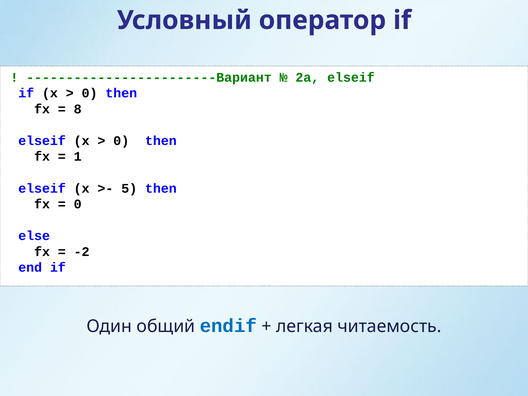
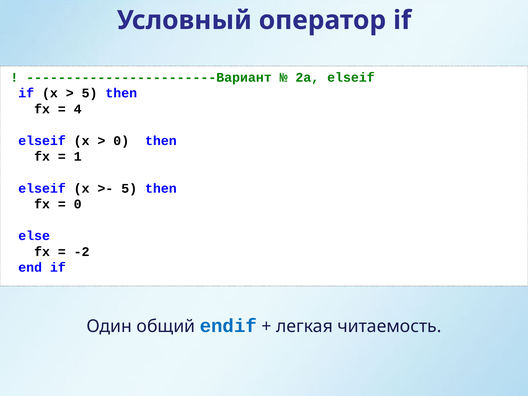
0: 0 -> 5 (90, 93)
8: 8 -> 4 (78, 109)
